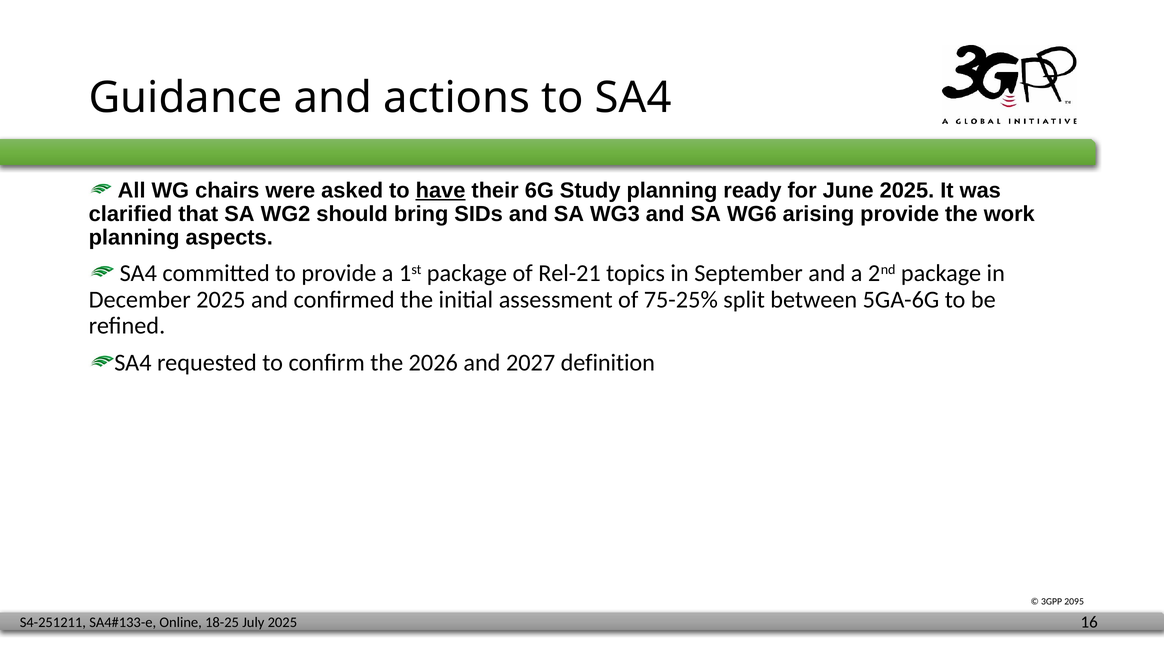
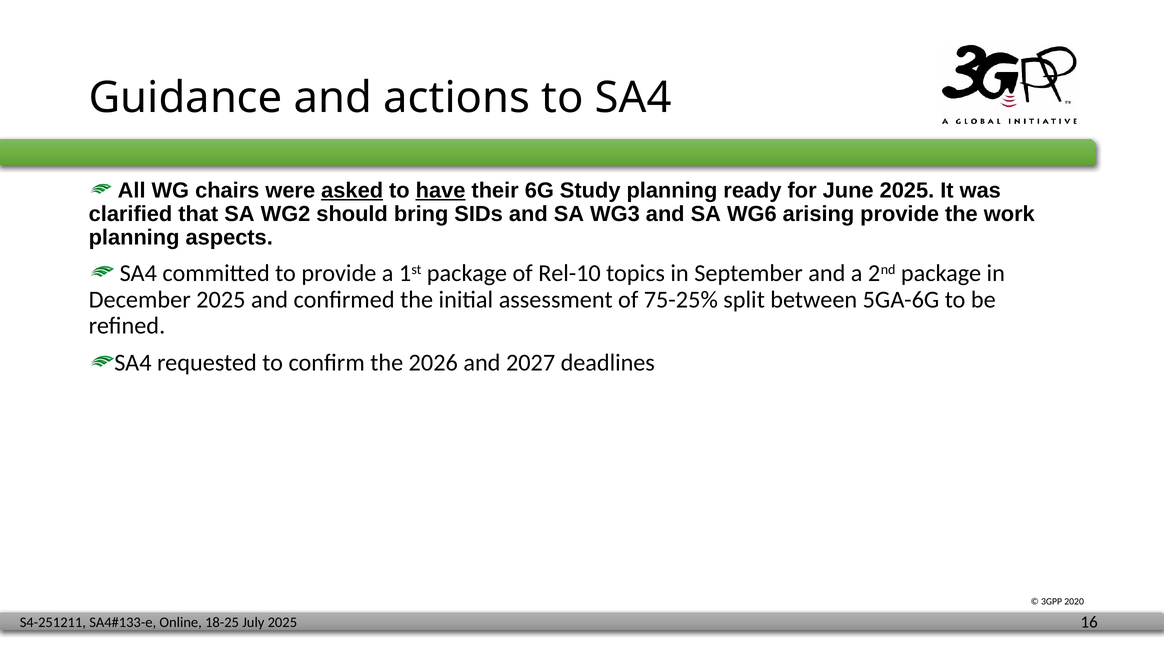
asked underline: none -> present (352, 190)
Rel-21: Rel-21 -> Rel-10 (569, 273)
definition: definition -> deadlines (608, 363)
2095: 2095 -> 2020 (1074, 602)
